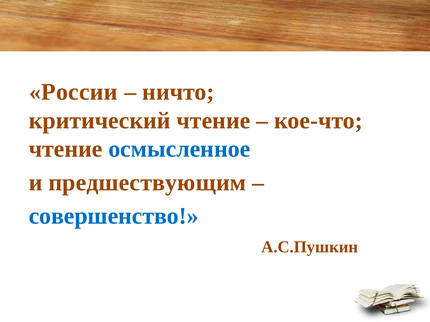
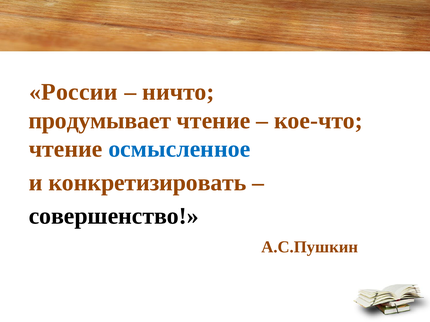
критический: критический -> продумывает (100, 121)
предшествующим: предшествующим -> конкретизировать (147, 183)
совершенство colour: blue -> black (114, 216)
